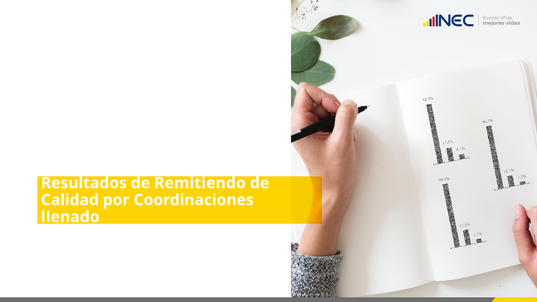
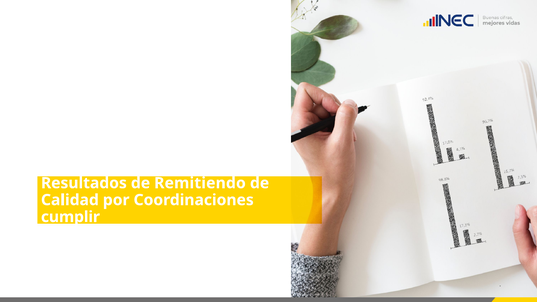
llenado: llenado -> cumplir (70, 217)
